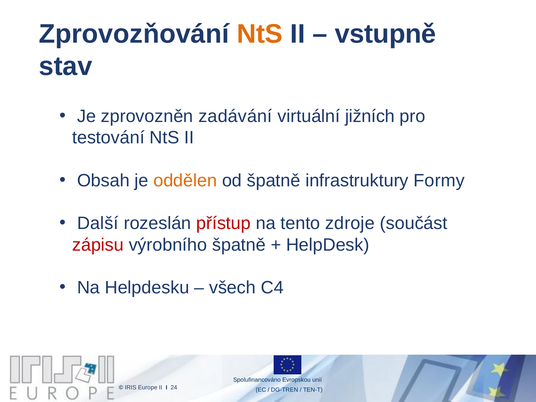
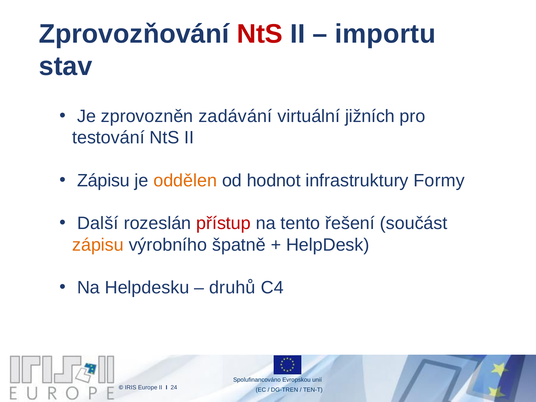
NtS colour: orange -> red (260, 34)
vstupně: vstupně -> importu (385, 34)
Obsah: Obsah -> Zápisu (103, 180)
od špatně: špatně -> hodnot (274, 180)
zdroje: zdroje -> řešení (350, 223)
zápisu colour: red -> orange (98, 245)
všech: všech -> druhů (232, 288)
